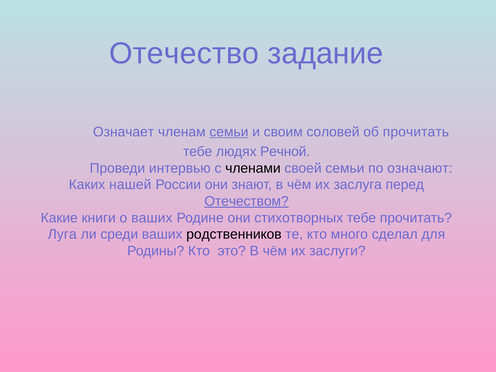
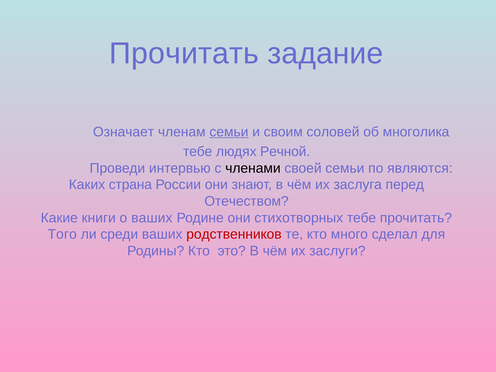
Отечество: Отечество -> Прочитать (184, 54)
об прочитать: прочитать -> многолика (416, 132)
означают: означают -> являются (420, 168)
нашей: нашей -> страна (130, 185)
Отечеством underline: present -> none (246, 201)
Луга: Луга -> Того (62, 234)
родственников colour: black -> red (234, 234)
